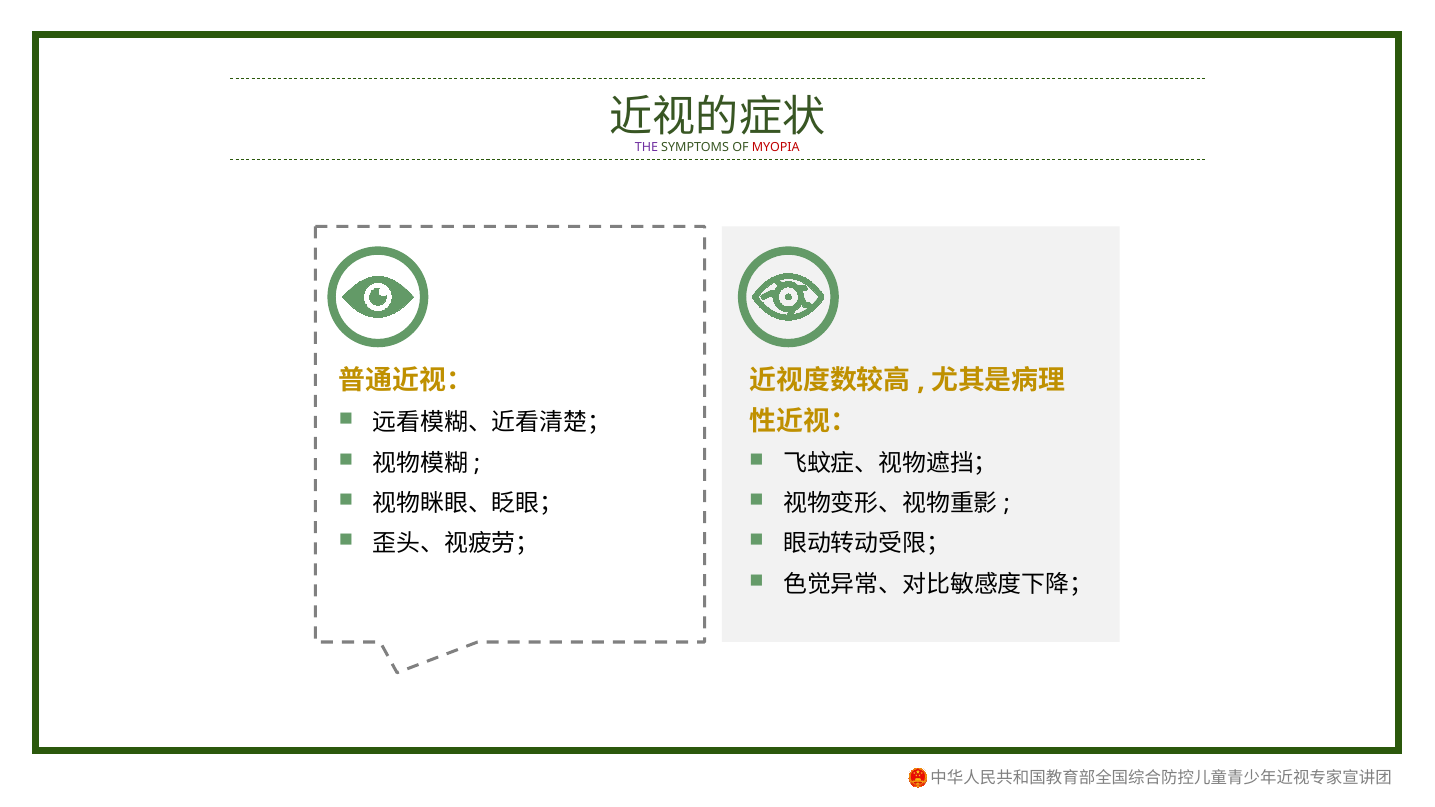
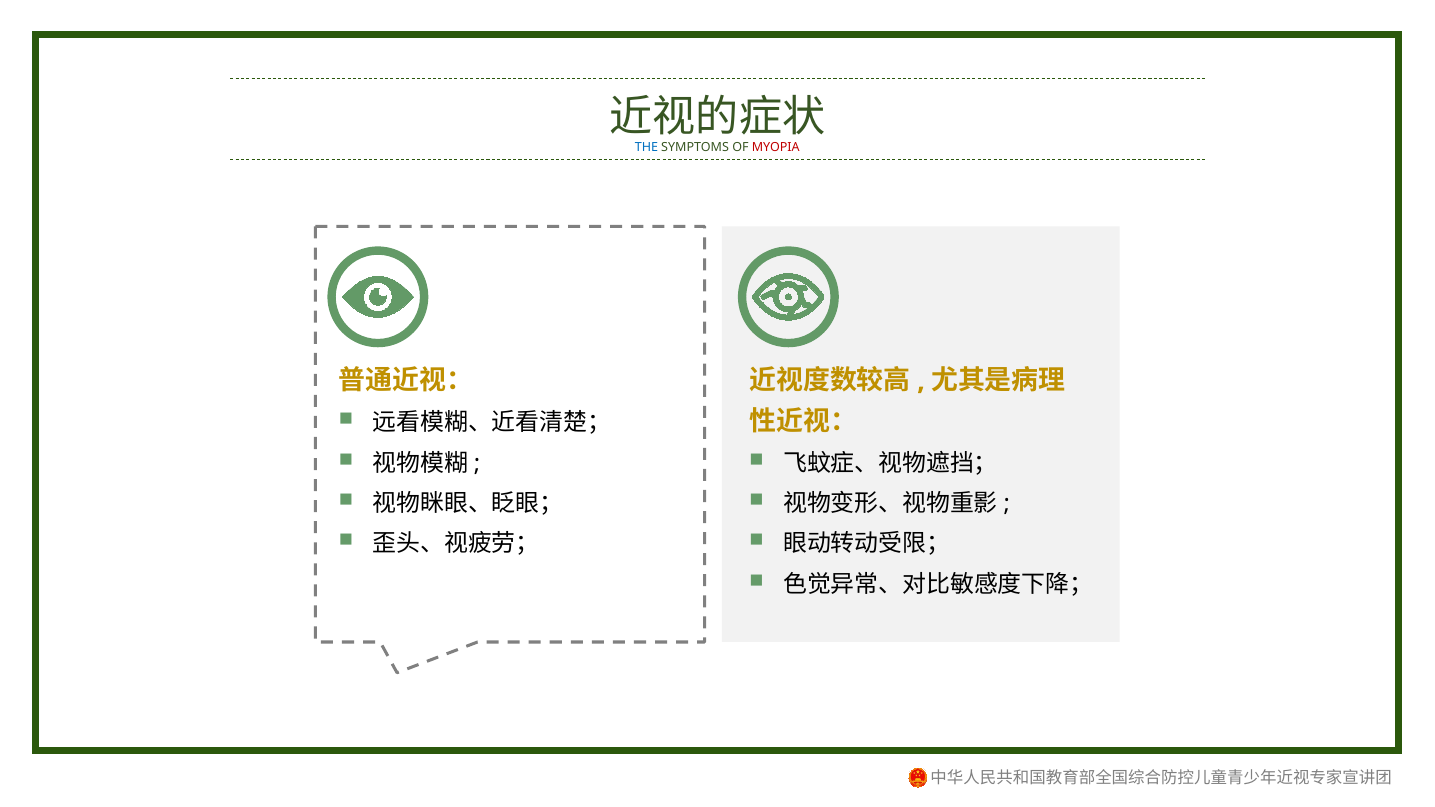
THE colour: purple -> blue (647, 147)
